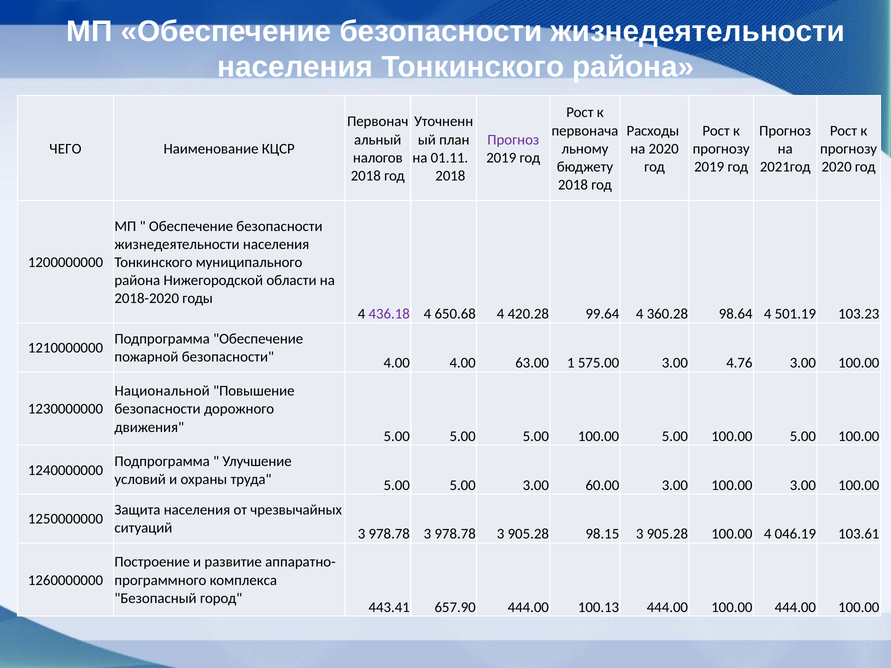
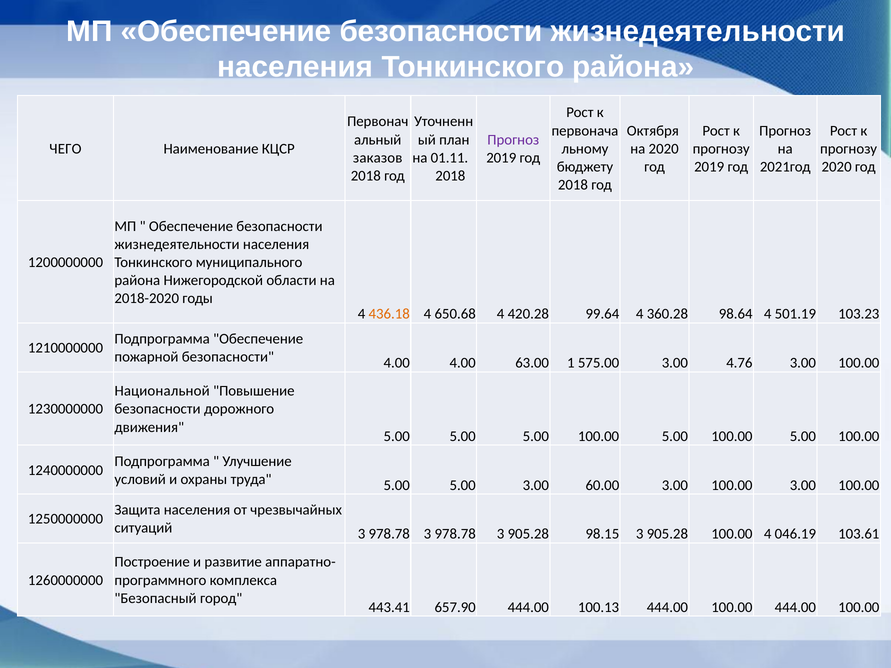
Расходы: Расходы -> Октября (653, 131)
налогов: налогов -> заказов (378, 158)
436.18 colour: purple -> orange (389, 314)
